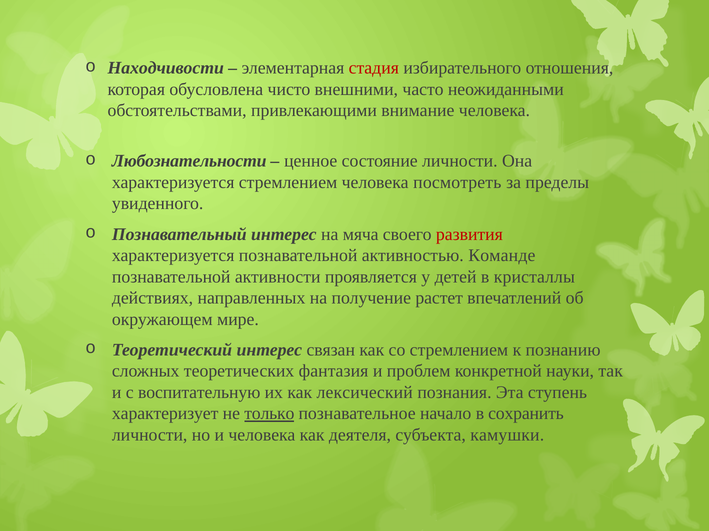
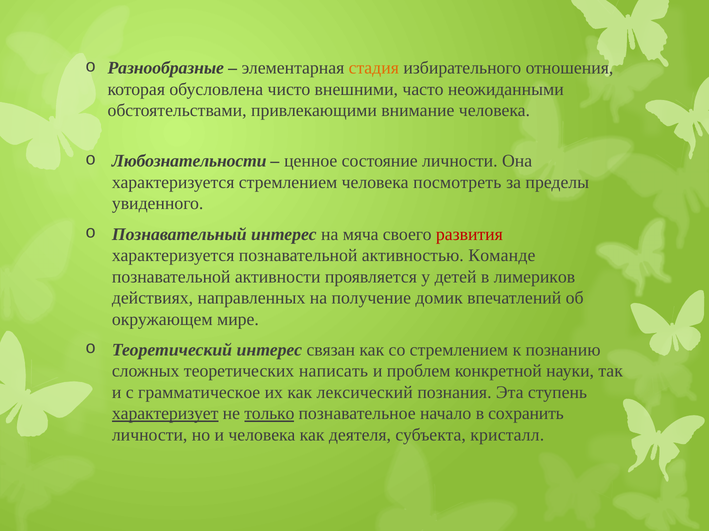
Находчивости: Находчивости -> Разнообразные (166, 68)
стадия colour: red -> orange (374, 68)
кристаллы: кристаллы -> лимериков (534, 277)
растет: растет -> домик (439, 298)
фантазия: фантазия -> написать (333, 372)
воспитательную: воспитательную -> грамматическое (199, 393)
характеризует underline: none -> present (165, 414)
камушки: камушки -> кристалл (507, 435)
